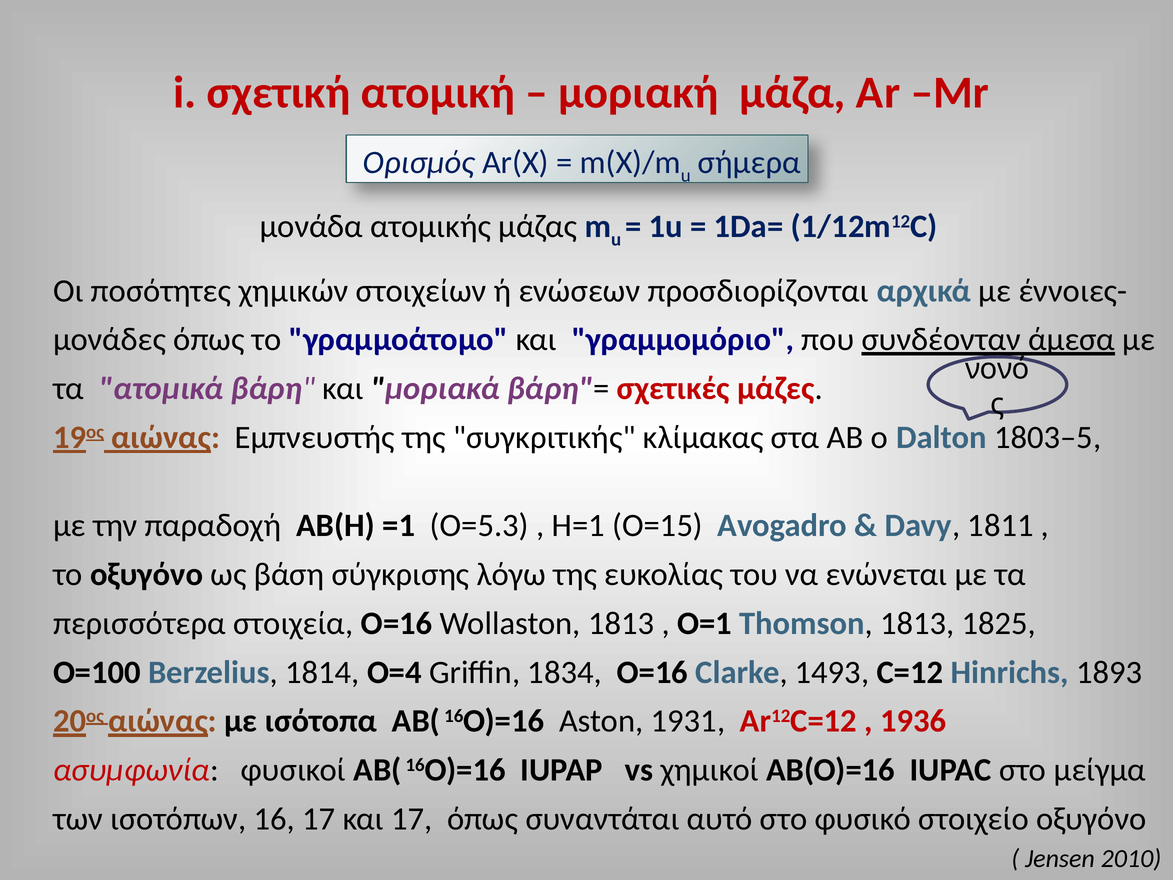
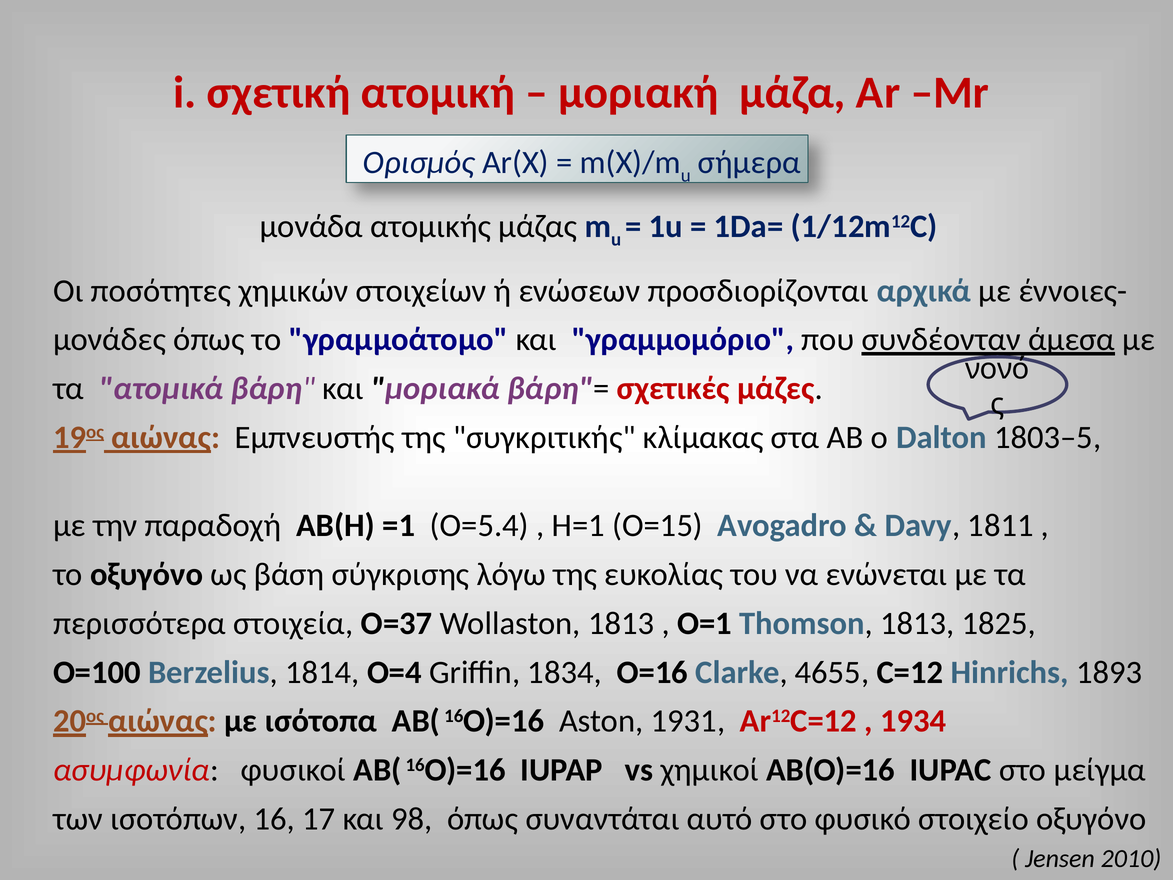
O=5.3: O=5.3 -> O=5.4 (479, 525)
στοιχεία O=16: O=16 -> O=37 (397, 623)
1493: 1493 -> 4655 (832, 672)
1936: 1936 -> 1934 (913, 721)
και 17: 17 -> 98 (412, 819)
